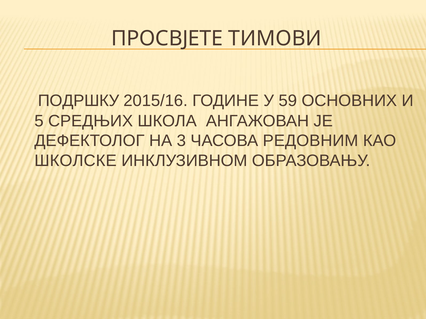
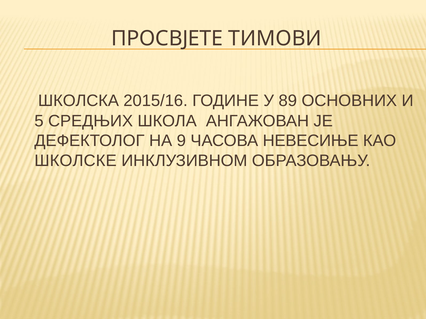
ПОДРШКУ: ПОДРШКУ -> ШКОЛСКА (78, 101)
59: 59 -> 89 (288, 101)
3: 3 -> 9 (181, 141)
РЕДОВНИМ: РЕДОВНИМ -> НЕВЕСИЊЕ (311, 141)
